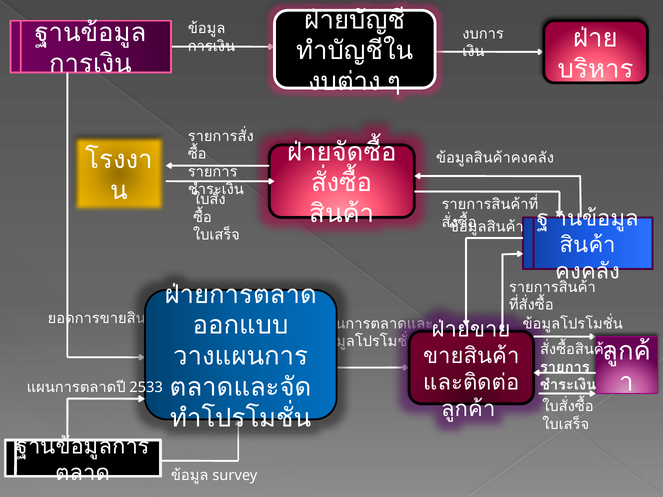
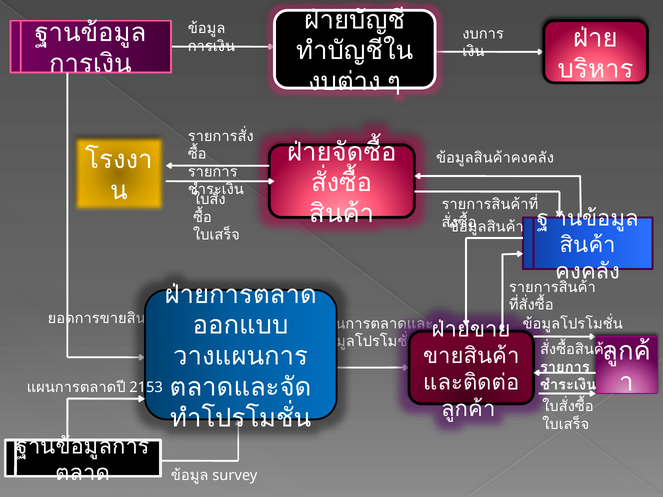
2533: 2533 -> 2153 (146, 387)
